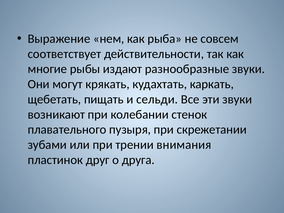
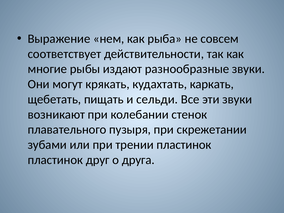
трении внимания: внимания -> пластинок (184, 145)
